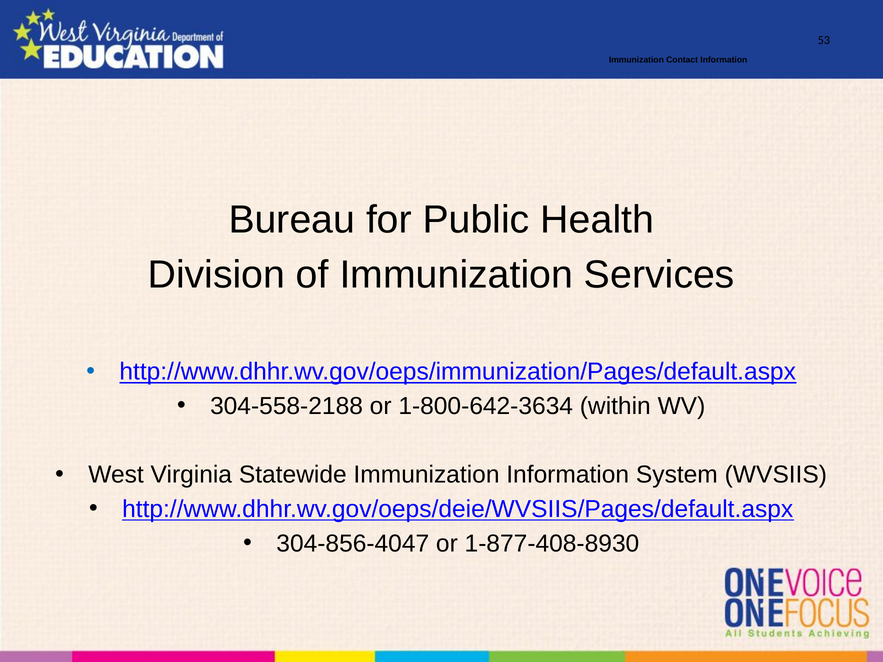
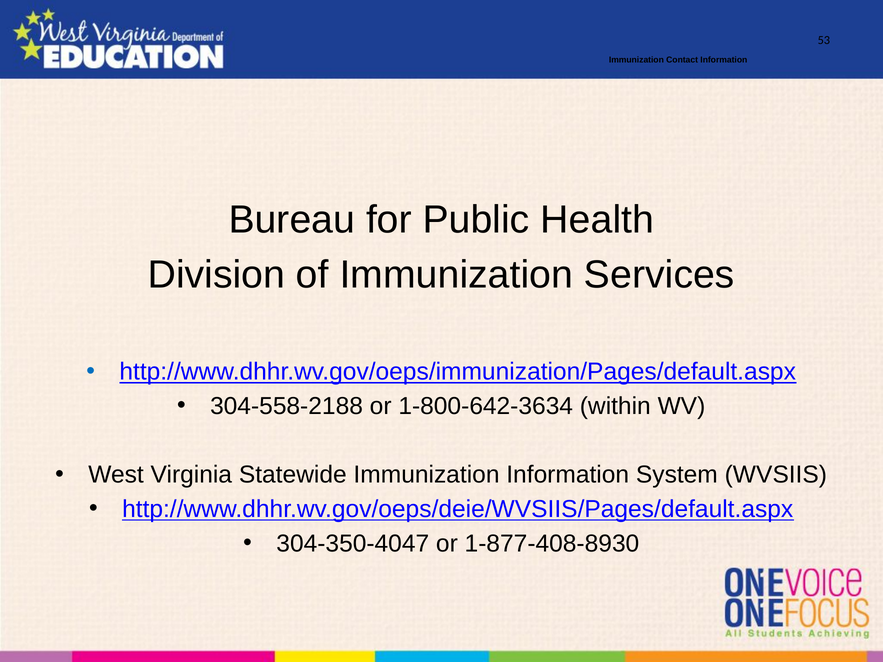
304-856-4047: 304-856-4047 -> 304-350-4047 (353, 544)
